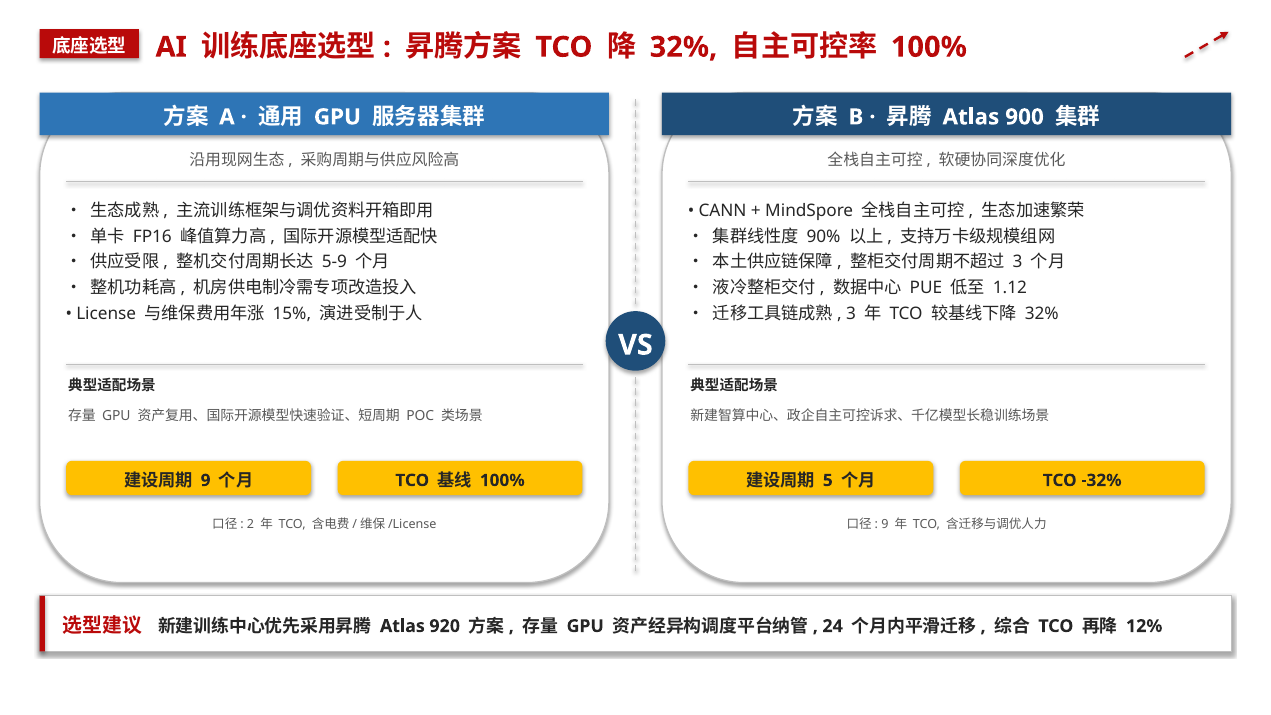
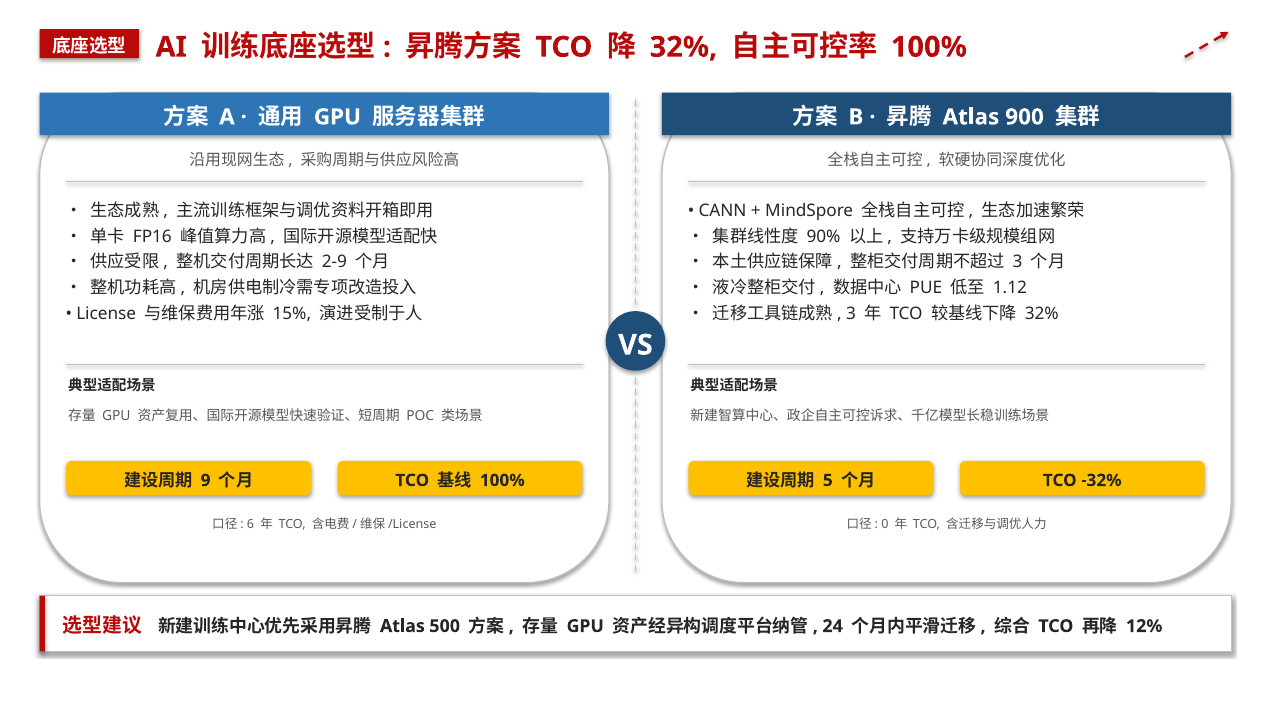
5-9: 5-9 -> 2-9 (334, 262)
2: 2 -> 6 (250, 525)
9: 9 -> 0 (885, 525)
920: 920 -> 500 (445, 626)
